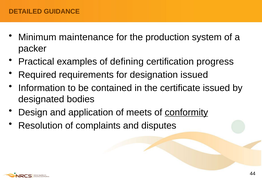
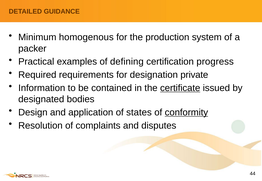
maintenance: maintenance -> homogenous (86, 37)
designation issued: issued -> private (194, 75)
certificate underline: none -> present (180, 88)
meets: meets -> states (139, 113)
